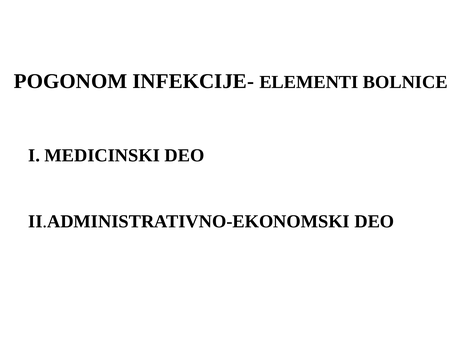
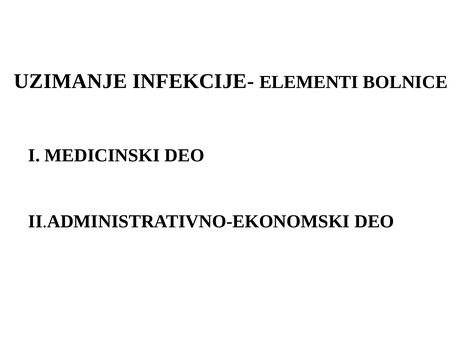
POGONOM: POGONOM -> UZIMANJE (70, 81)
